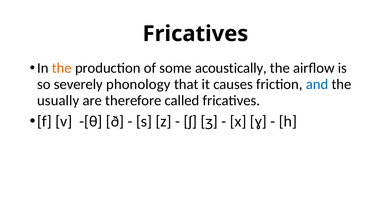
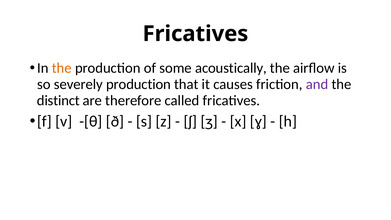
severely phonology: phonology -> production (138, 84)
and colour: blue -> purple (317, 84)
usually: usually -> distinct (58, 100)
